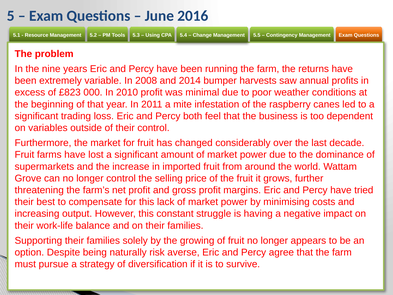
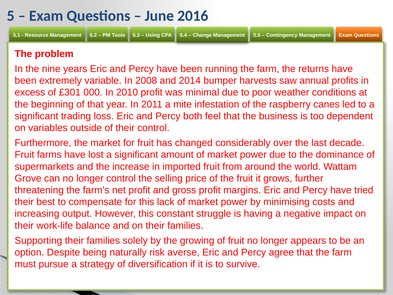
£823: £823 -> £301 (70, 92)
